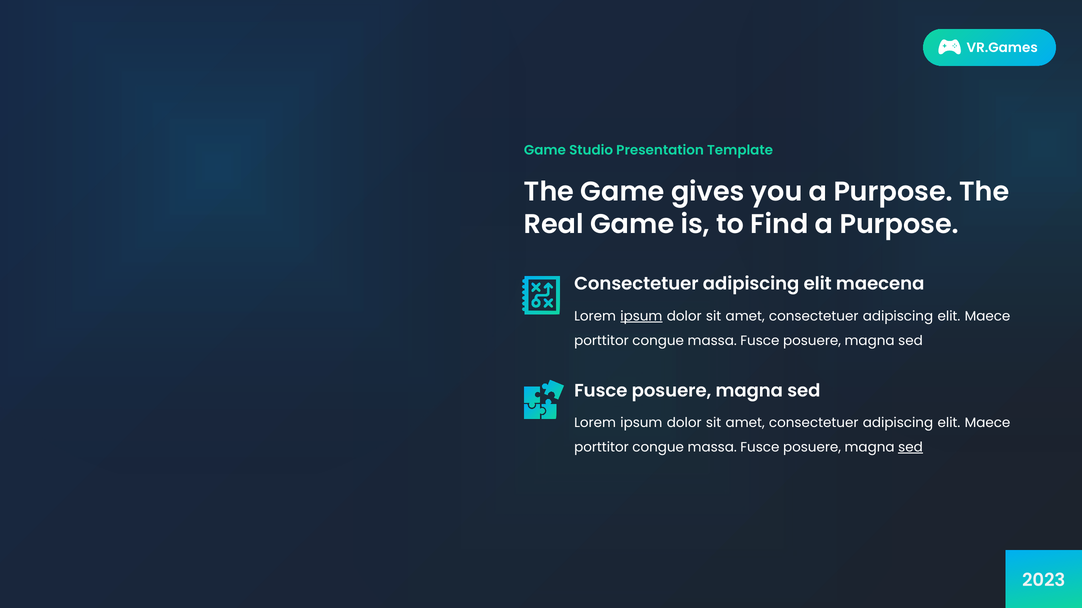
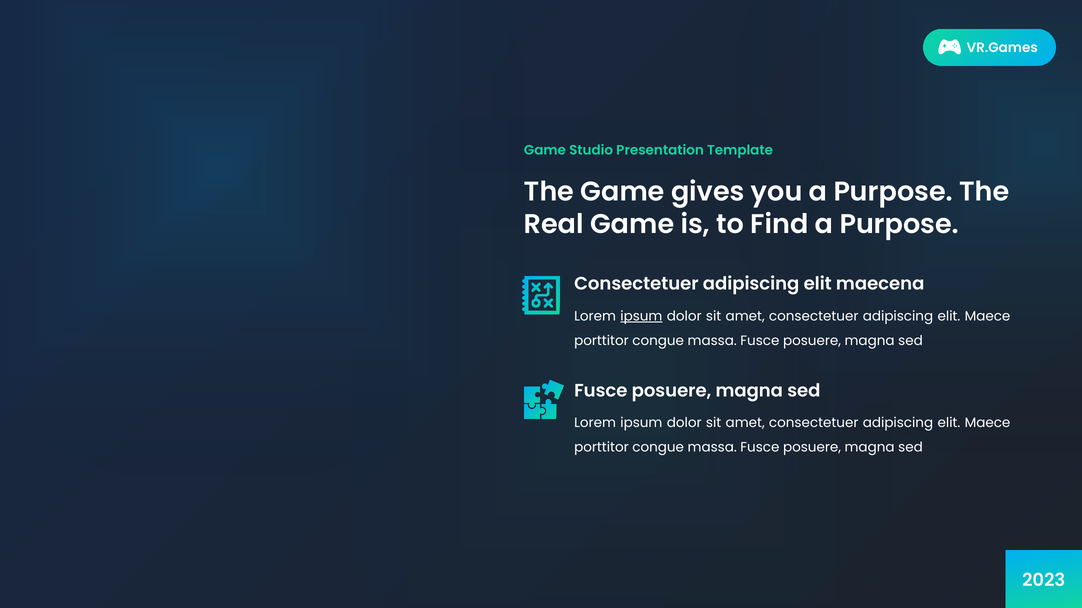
sed underline: present -> none (910, 448)
